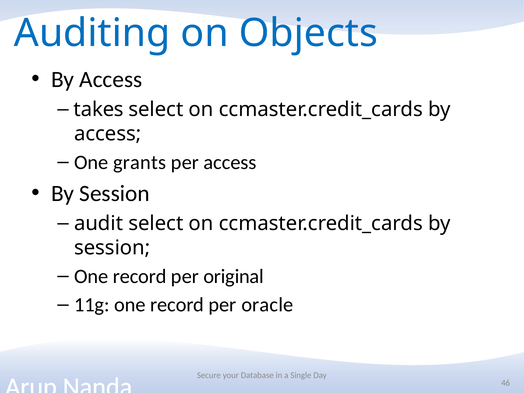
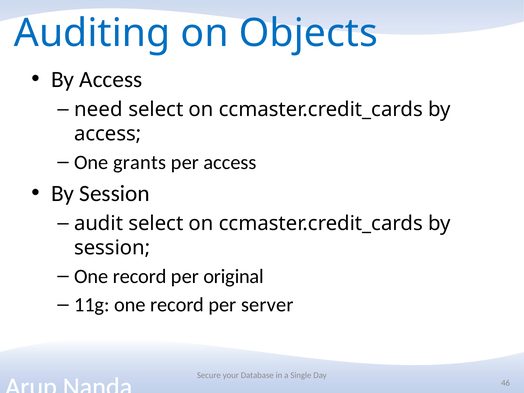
takes: takes -> need (98, 109)
oracle: oracle -> server (267, 305)
